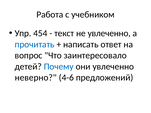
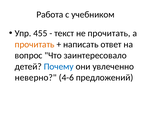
454: 454 -> 455 (40, 33)
не увлеченно: увлеченно -> прочитать (109, 33)
прочитать colour: blue -> orange (35, 44)
